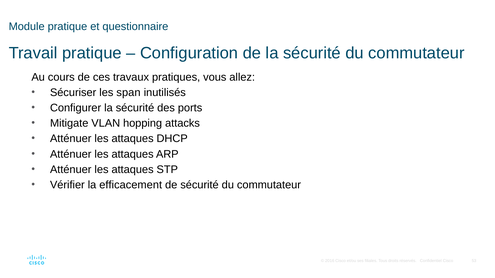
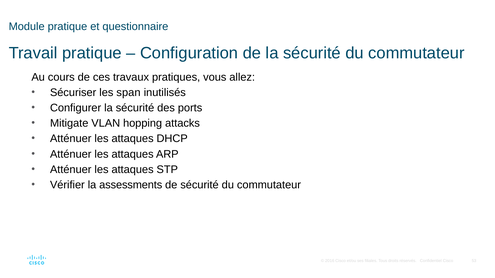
efficacement: efficacement -> assessments (131, 185)
